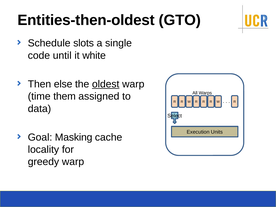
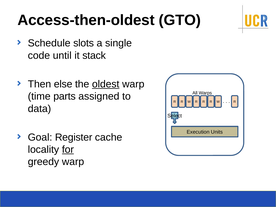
Entities-then-oldest: Entities-then-oldest -> Access-then-oldest (86, 20)
white: white -> stack (94, 55)
them: them -> parts (65, 96)
Masking: Masking -> Register (74, 137)
for underline: none -> present (68, 150)
